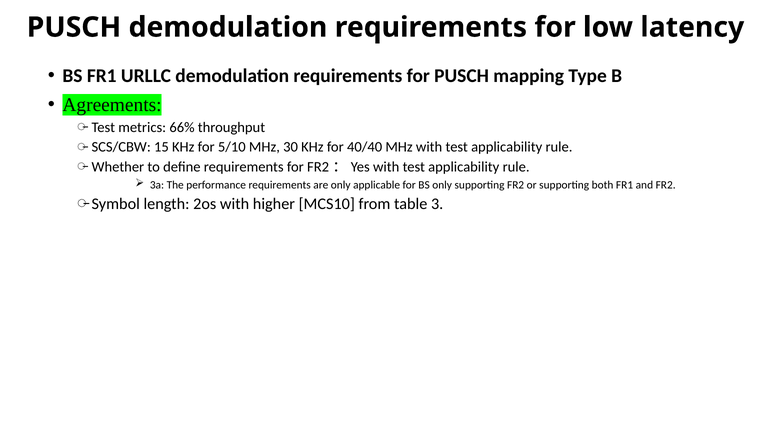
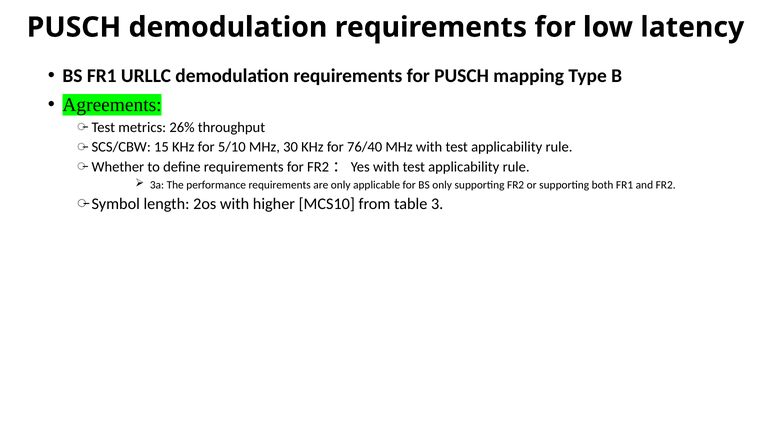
66%: 66% -> 26% (182, 127)
40/40: 40/40 -> 76/40 (365, 147)
